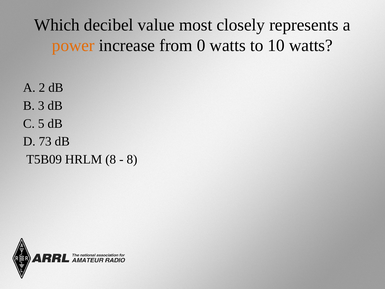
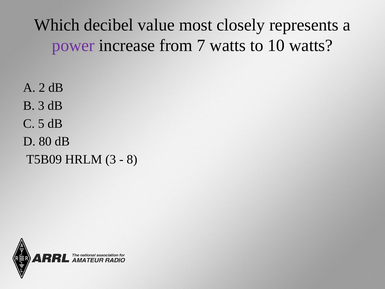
power colour: orange -> purple (73, 45)
0: 0 -> 7 (201, 45)
73: 73 -> 80 (45, 141)
HRLM 8: 8 -> 3 (111, 159)
